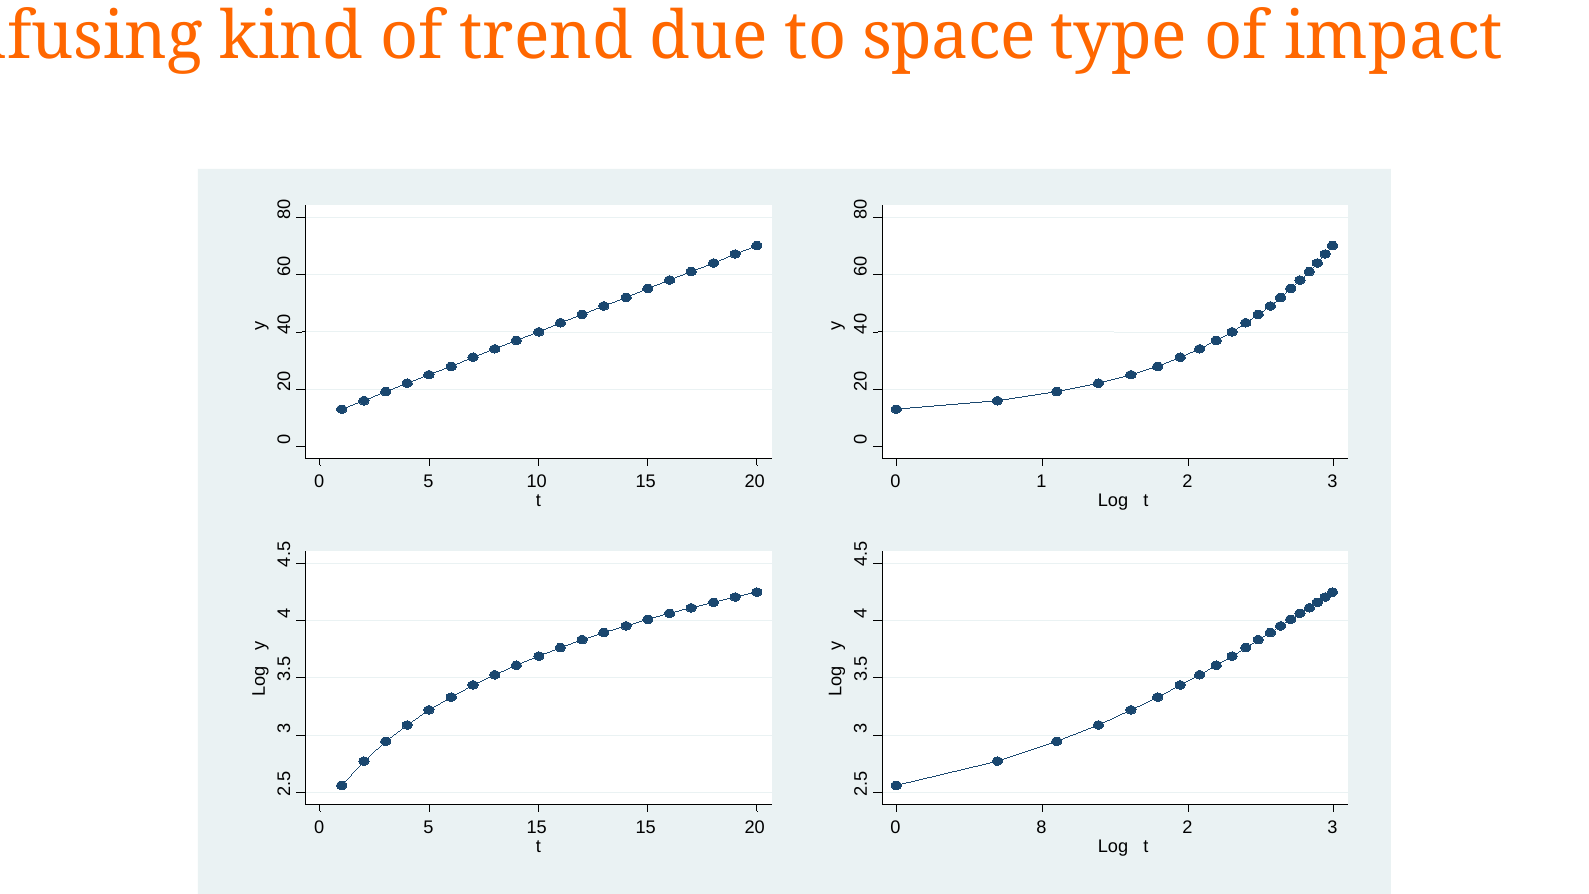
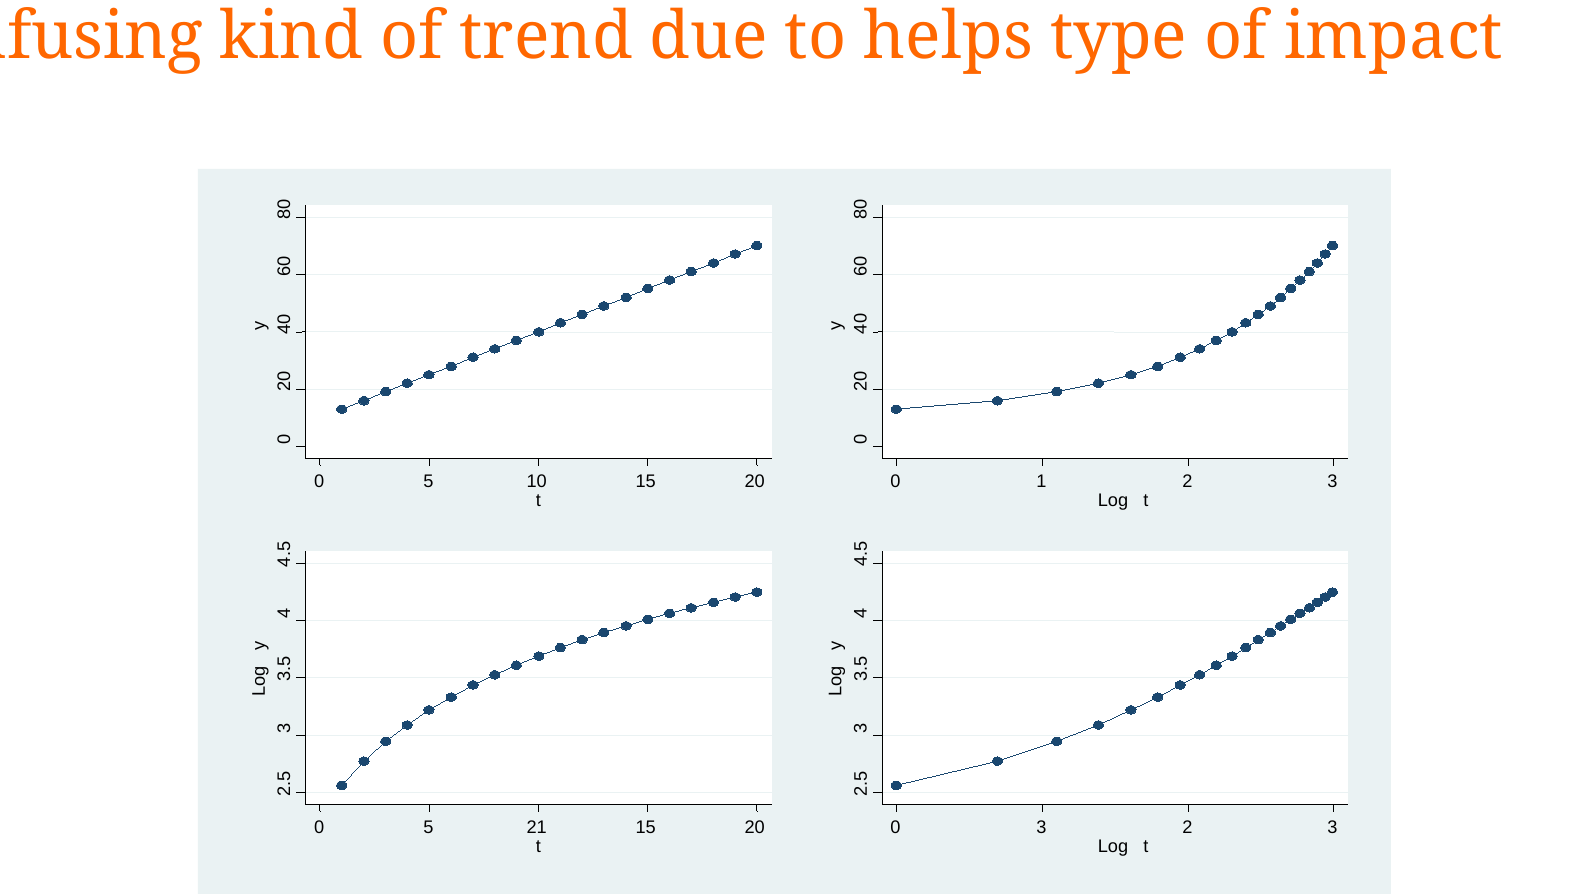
space: space -> helps (948, 37)
5 15: 15 -> 21 (537, 828)
8: 8 -> 3 (1041, 828)
